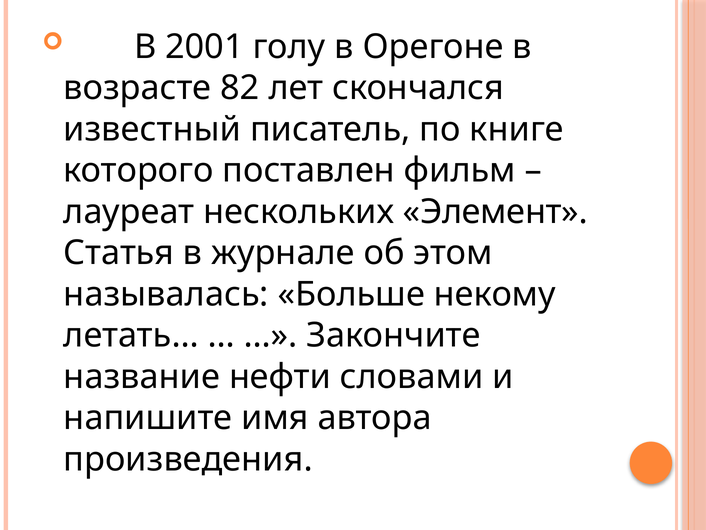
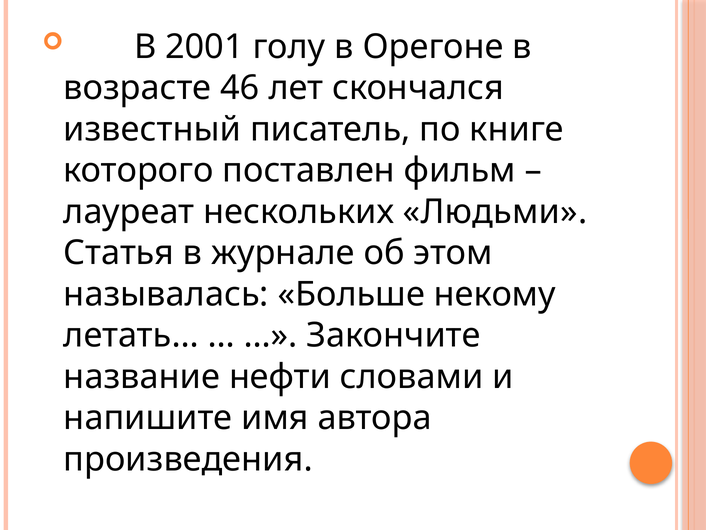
82: 82 -> 46 (240, 88)
Элемент: Элемент -> Людьми (495, 212)
